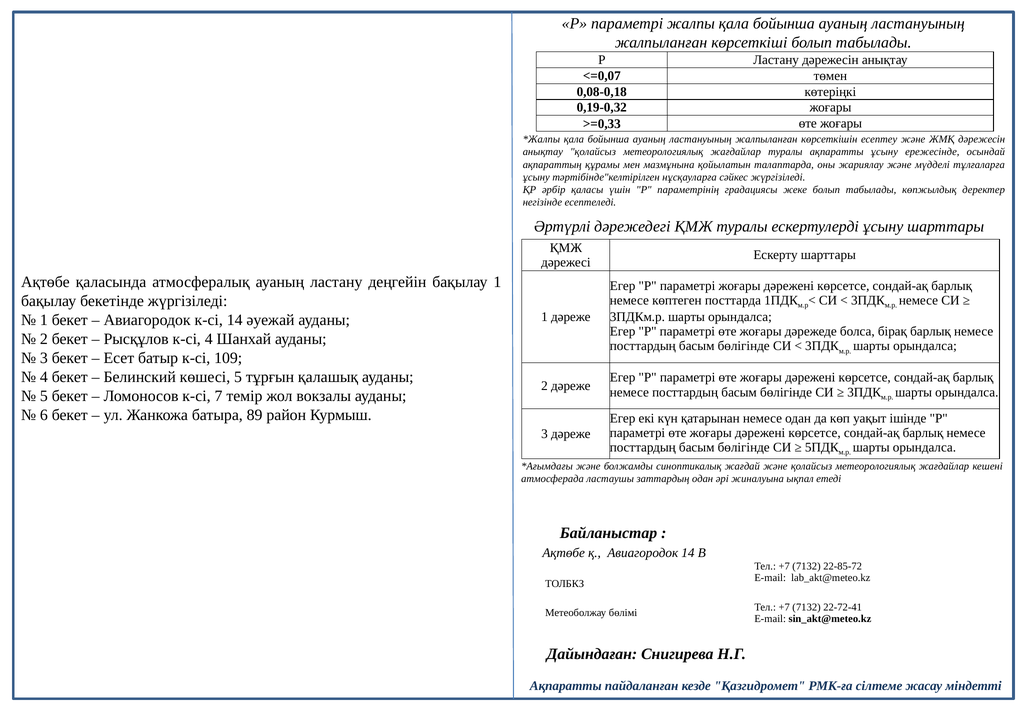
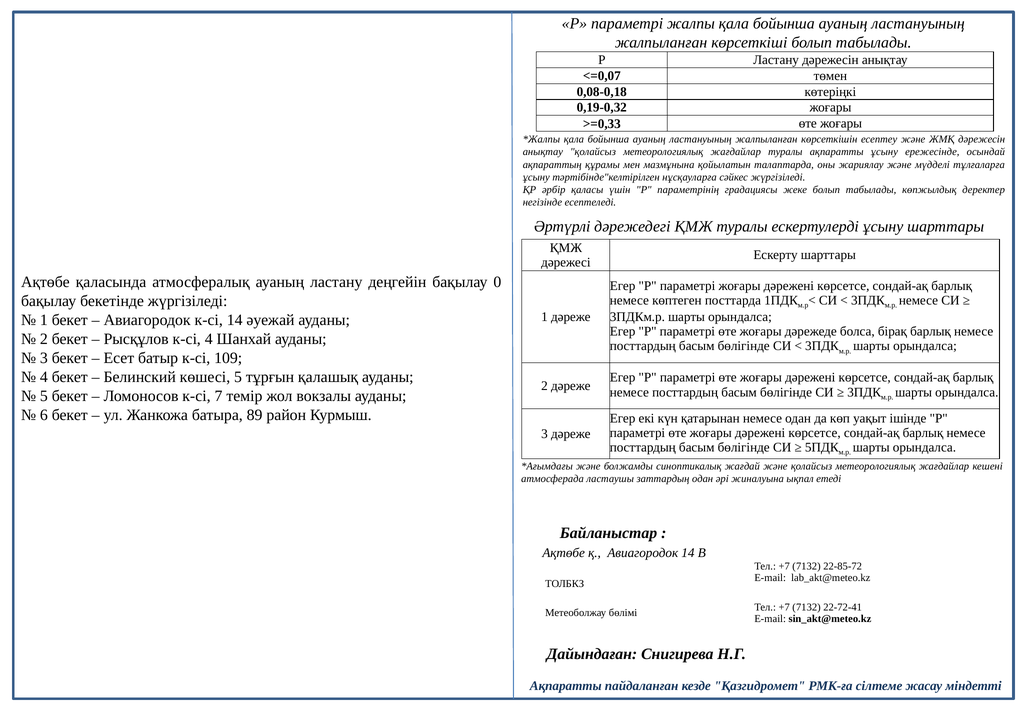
бақылау 1: 1 -> 0 (497, 282)
